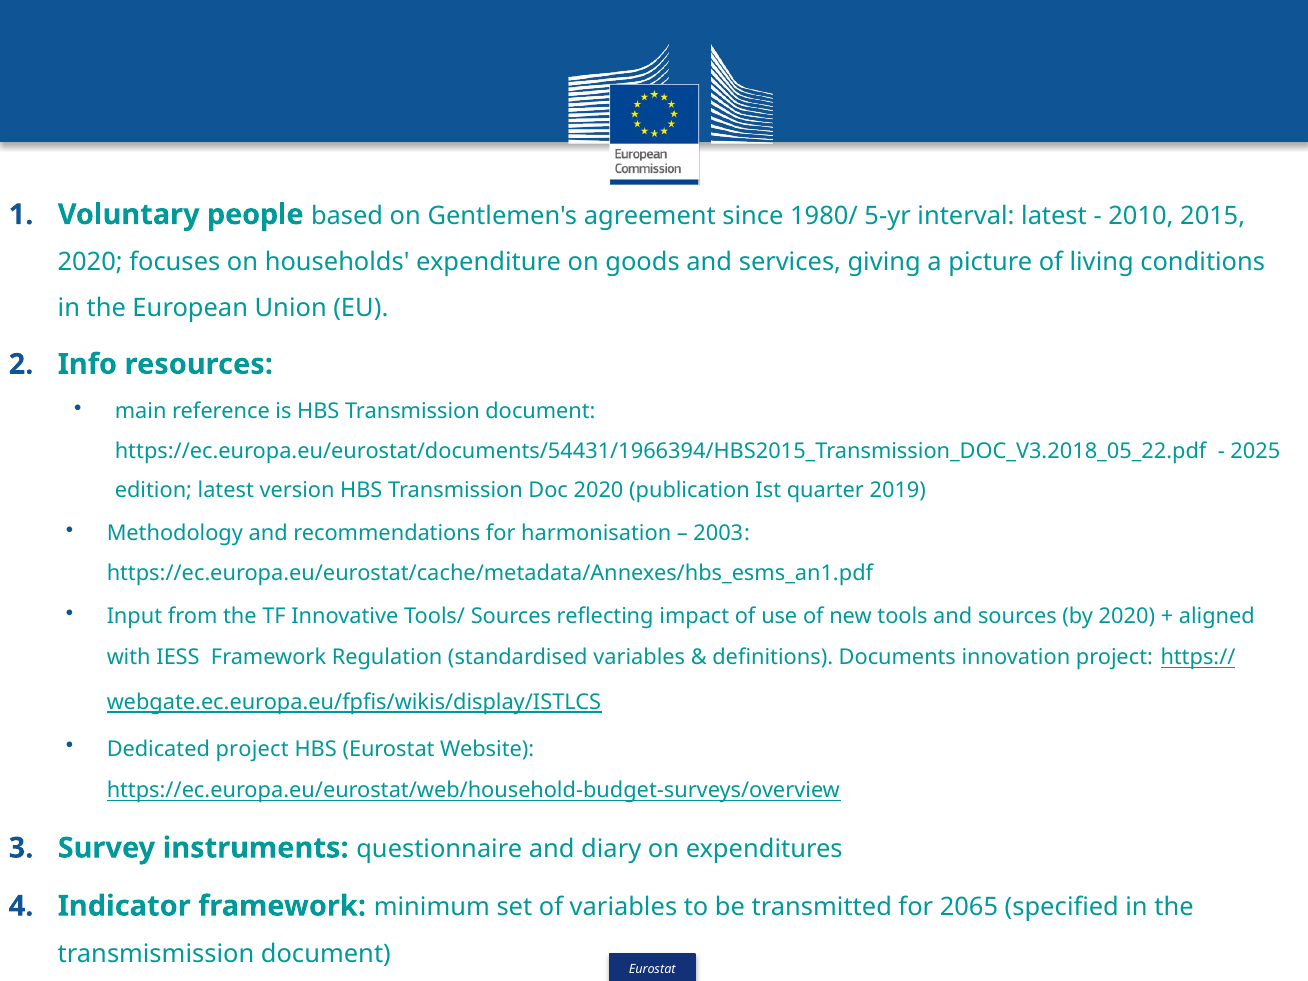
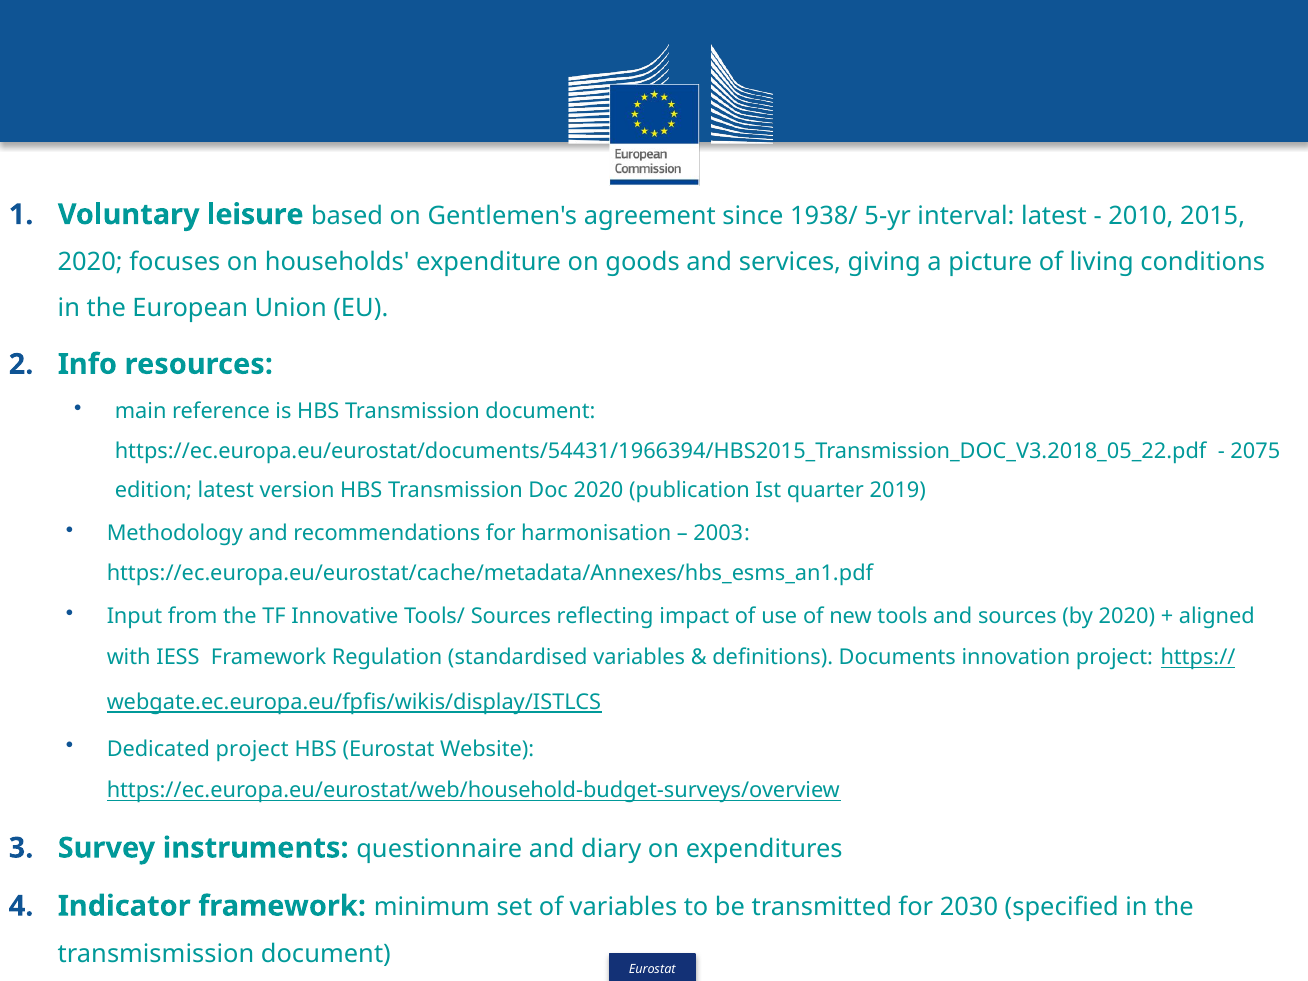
people: people -> leisure (255, 215)
1980/: 1980/ -> 1938/ (824, 216)
2025: 2025 -> 2075 (1255, 451)
2065: 2065 -> 2030 (969, 907)
